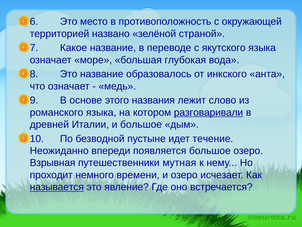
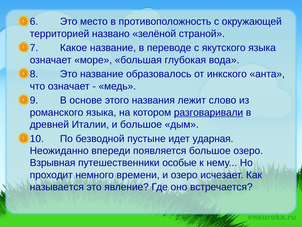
течение: течение -> ударная (213, 138)
мутная: мутная -> особые (180, 163)
называется underline: present -> none (57, 187)
